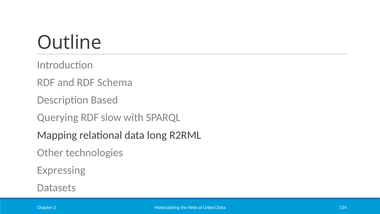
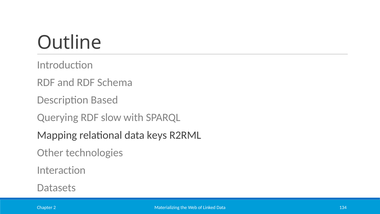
long: long -> keys (157, 135)
Expressing: Expressing -> Interaction (61, 170)
